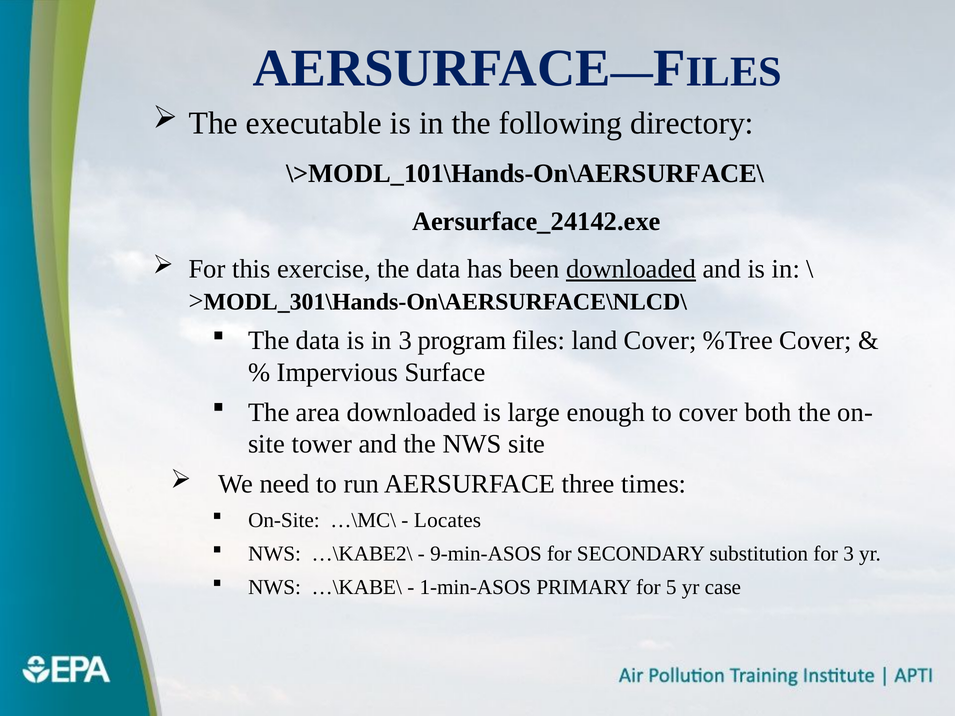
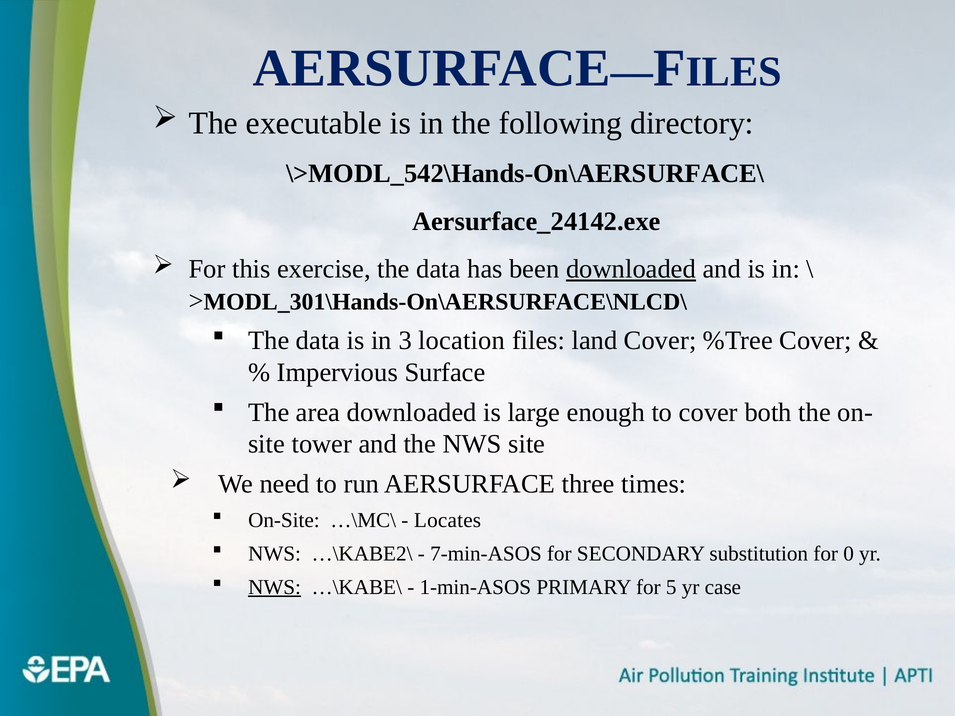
\>MODL_101\Hands-On\AERSURFACE\: \>MODL_101\Hands-On\AERSURFACE\ -> \>MODL_542\Hands-On\AERSURFACE\ (525, 174)
program: program -> location (462, 341)
9-min-ASOS: 9-min-ASOS -> 7-min-ASOS (486, 554)
for 3: 3 -> 0 (849, 554)
NWS underline: none -> present (275, 587)
